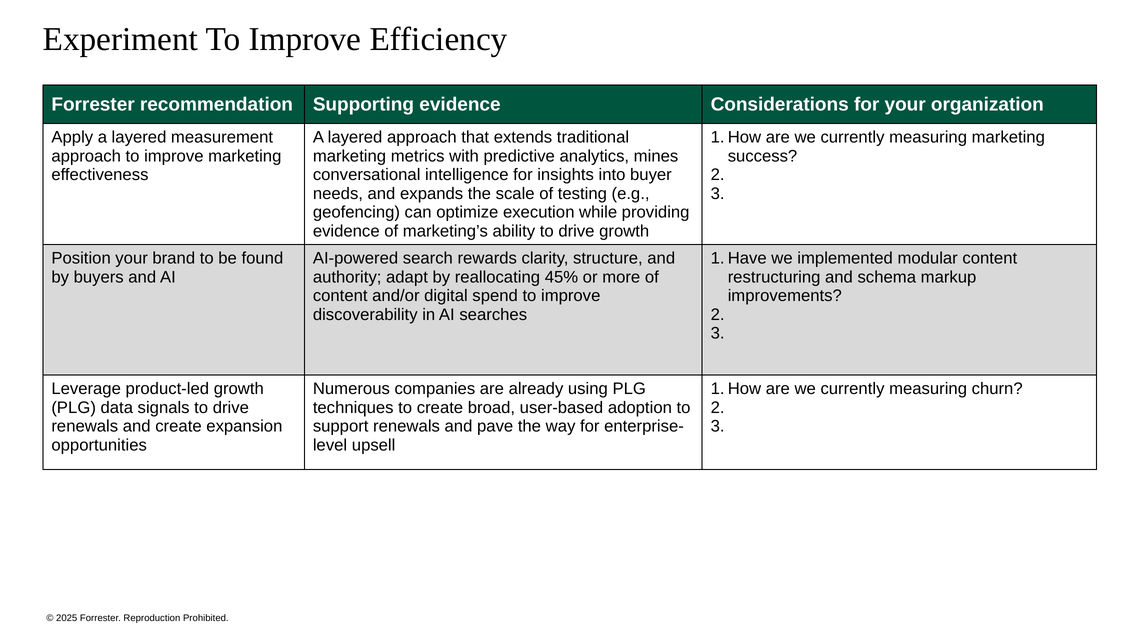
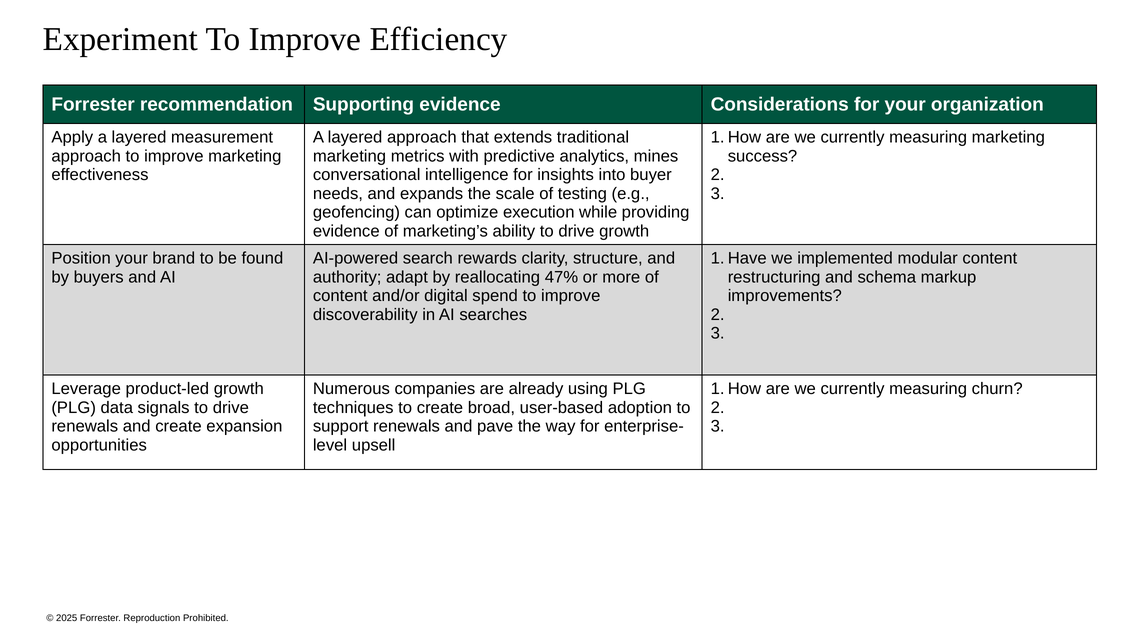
45%: 45% -> 47% (561, 277)
